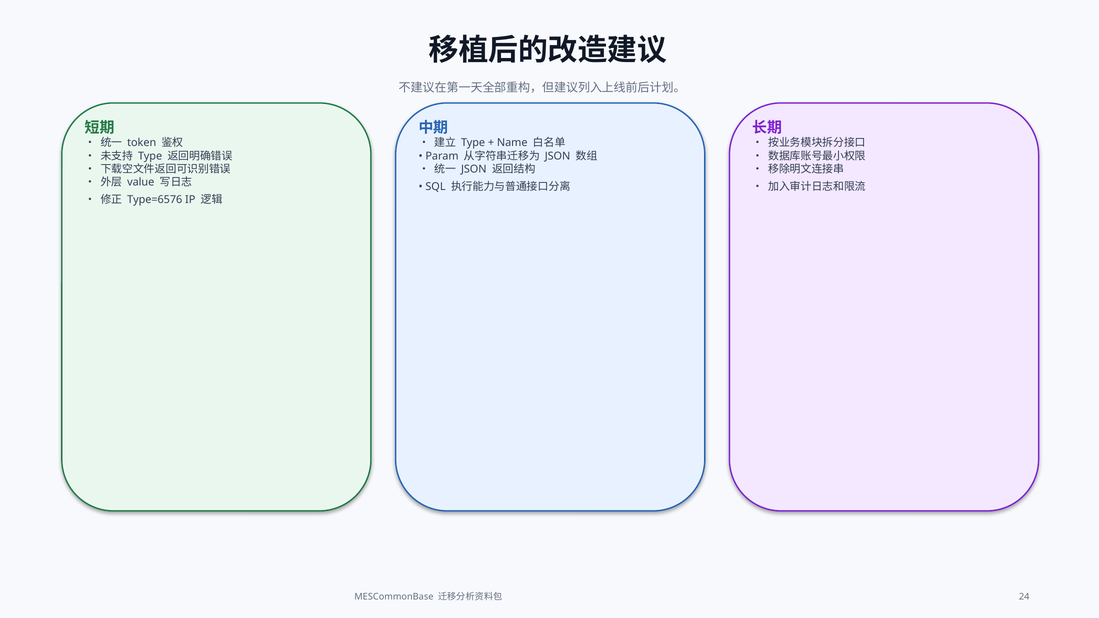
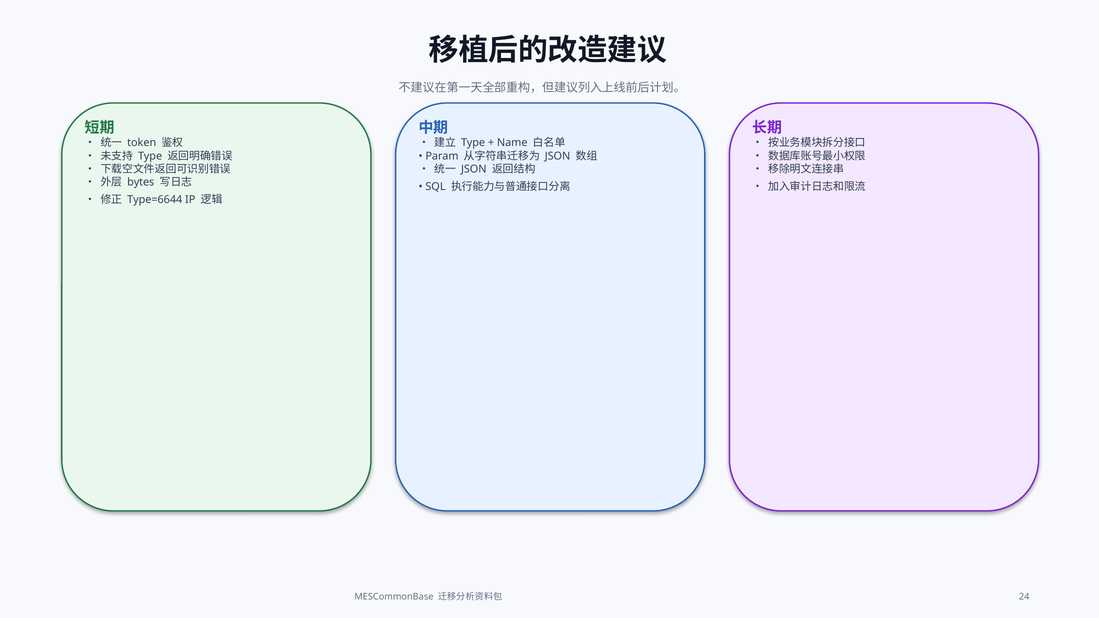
value: value -> bytes (141, 182)
Type=6576: Type=6576 -> Type=6644 (155, 200)
